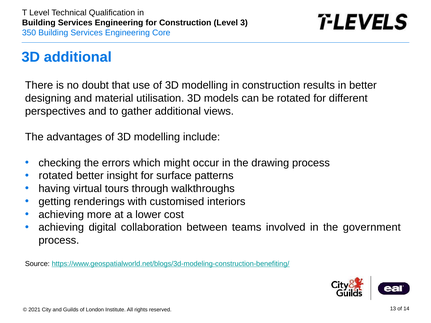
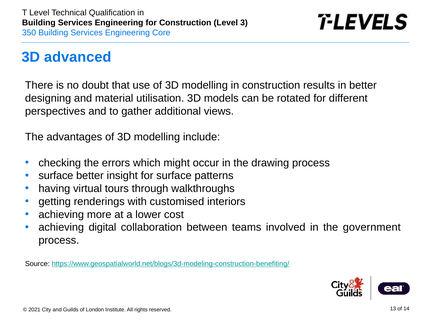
3D additional: additional -> advanced (78, 57)
rotated: rotated -> surface (56, 176)
